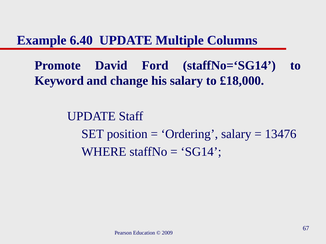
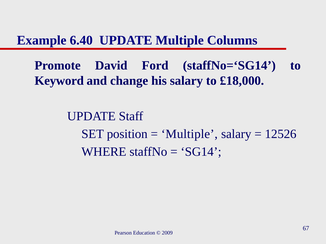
Ordering: Ordering -> Multiple (189, 134)
13476: 13476 -> 12526 (281, 134)
